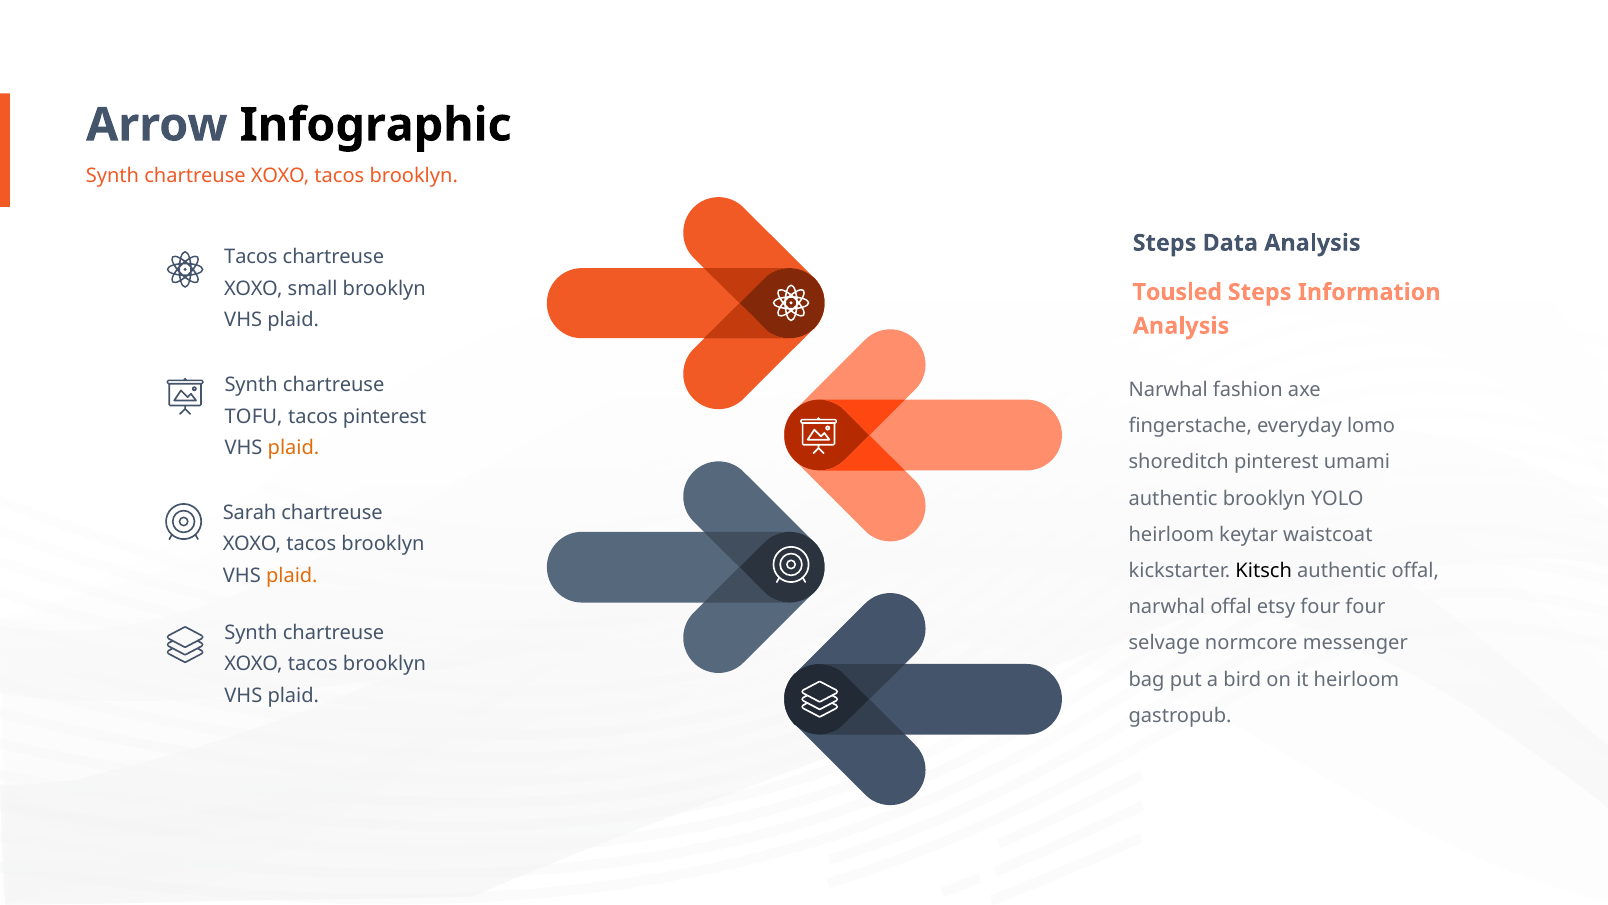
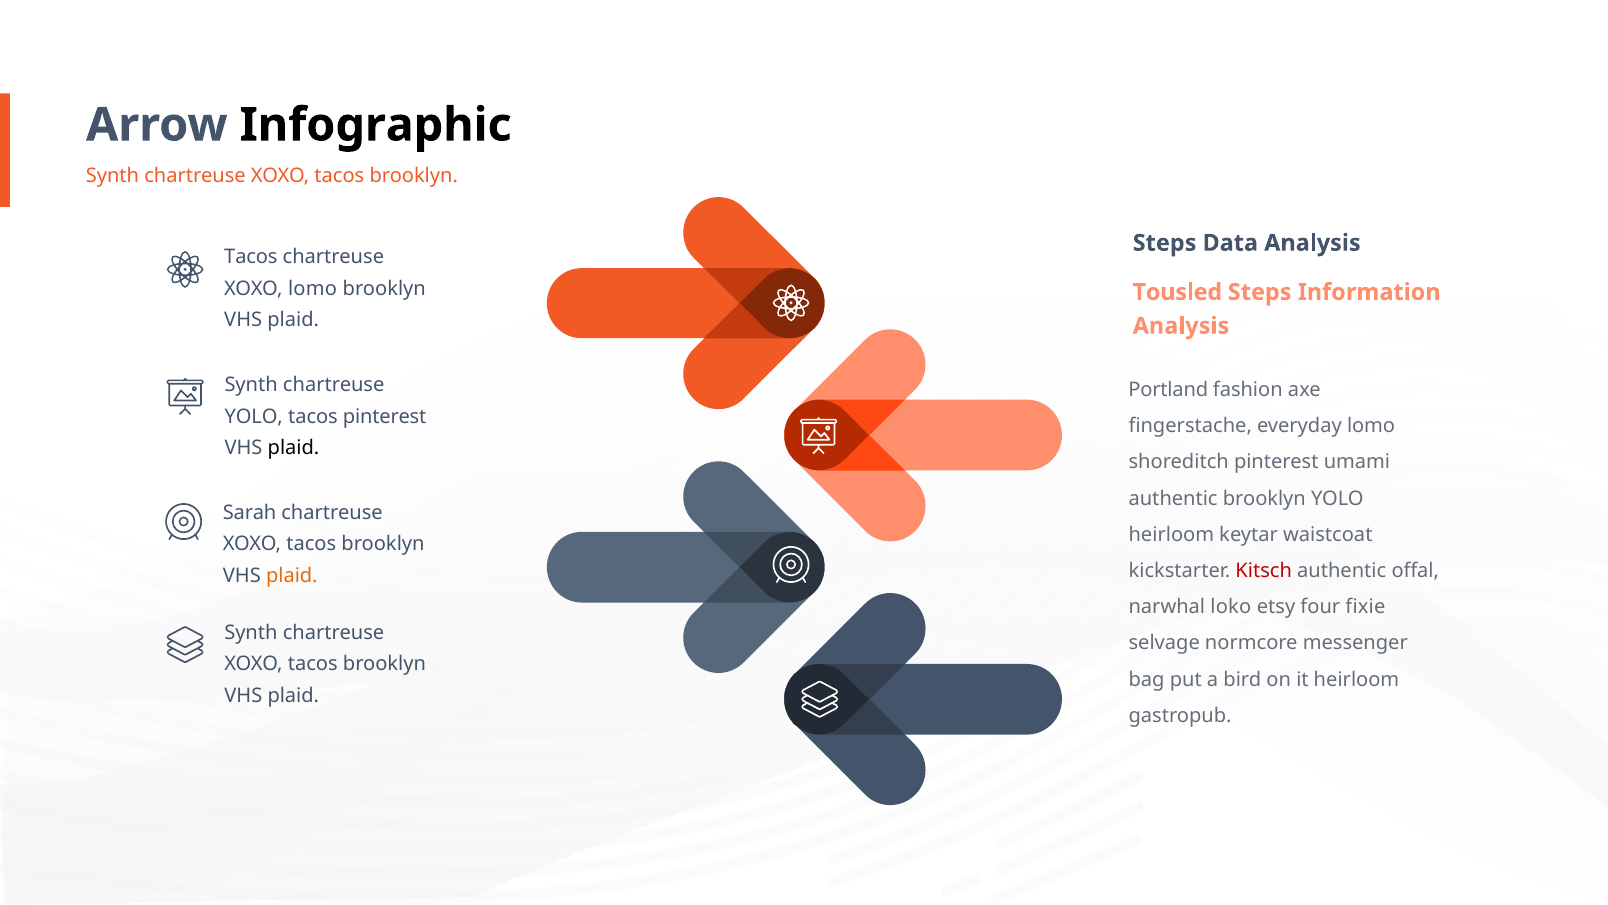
XOXO small: small -> lomo (312, 288)
Narwhal: Narwhal -> Portland (1168, 390)
TOFU: TOFU -> YOLO (254, 416)
plaid colour: orange -> black (293, 448)
Kitsch colour: black -> red (1264, 571)
narwhal offal: offal -> loko (1231, 607)
four four: four -> fixie (1365, 607)
